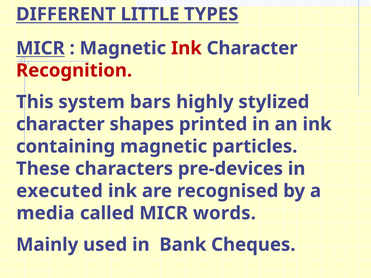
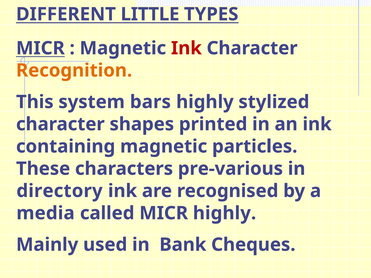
Recognition colour: red -> orange (74, 71)
pre-devices: pre-devices -> pre-various (230, 169)
executed: executed -> directory (59, 191)
MICR words: words -> highly (225, 213)
